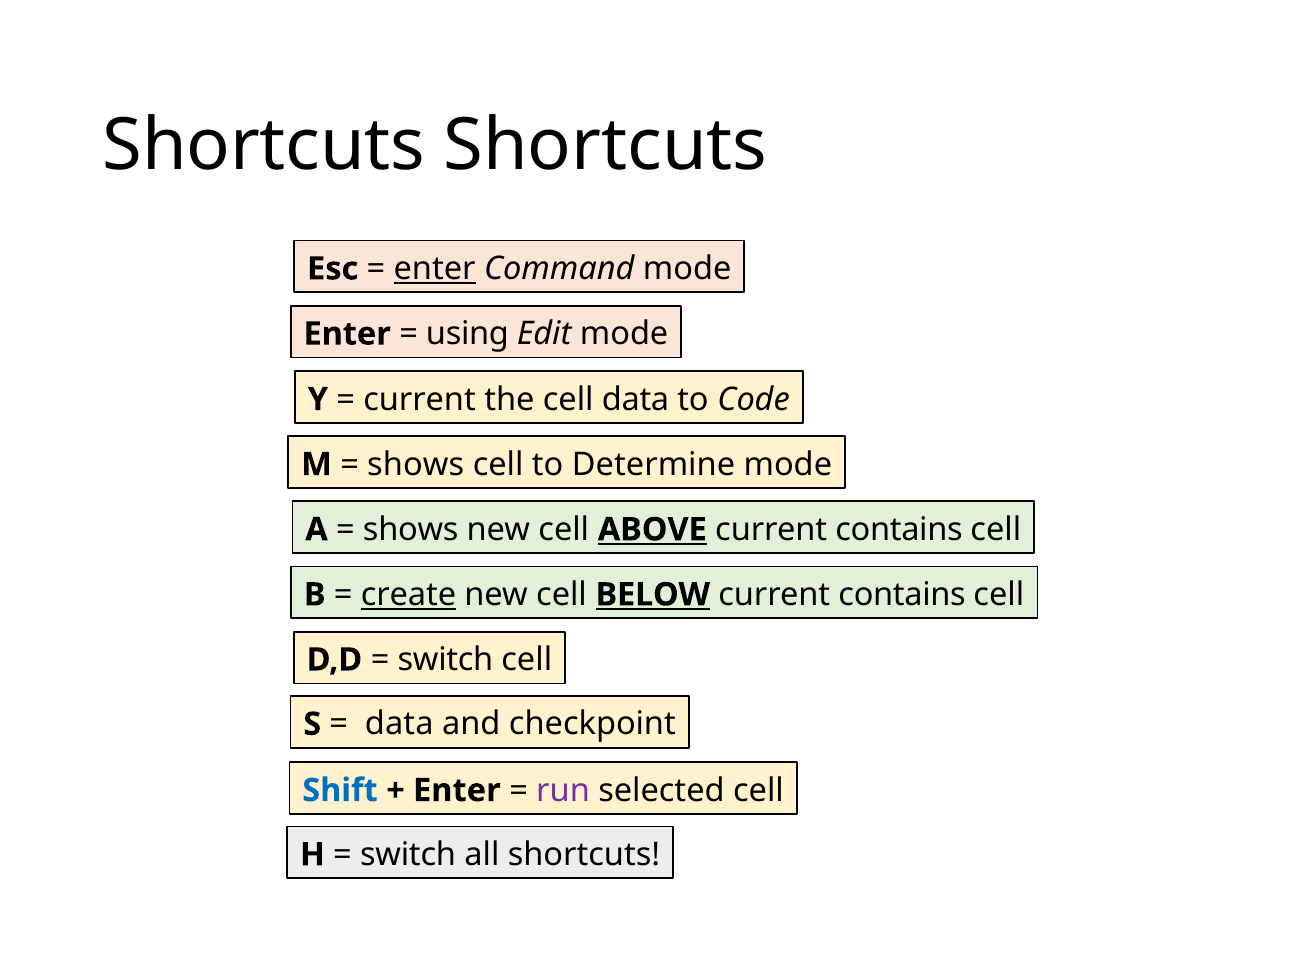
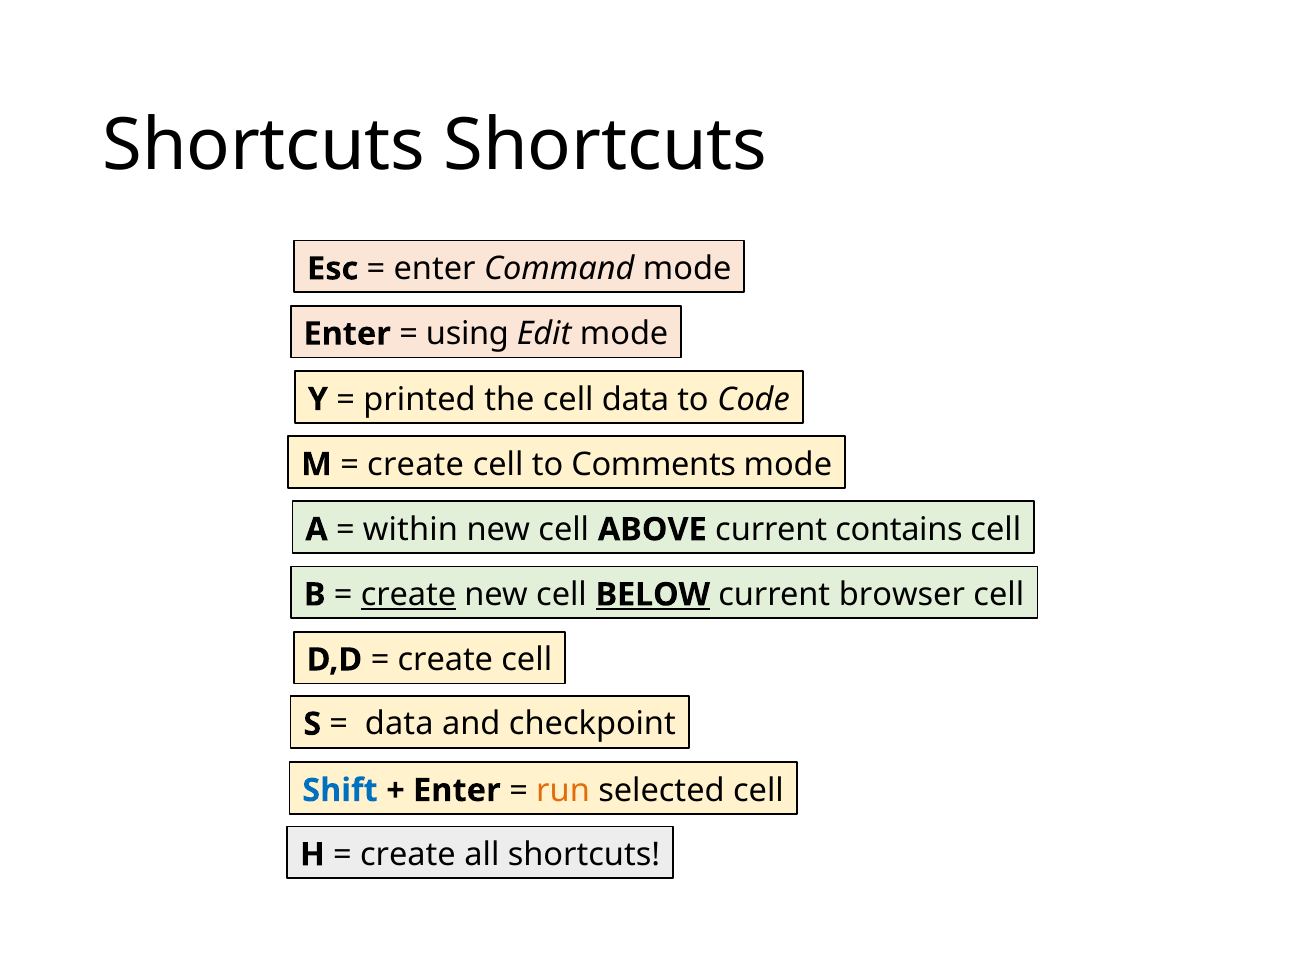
enter underline: present -> none (435, 269)
current: current -> printed (419, 400)
shows: shows -> create (416, 465)
Determine: Determine -> Comments (654, 465)
shows: shows -> within (411, 530)
ABOVE underline: present -> none (652, 530)
contains: contains -> browser (902, 595)
switch: switch -> create (445, 660)
run colour: purple -> orange (563, 791)
switch: switch -> create (408, 855)
